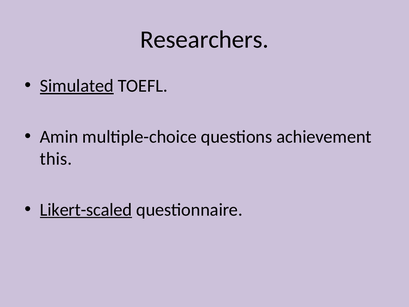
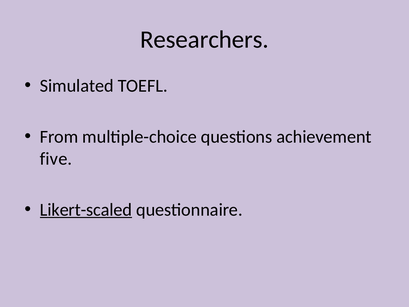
Simulated underline: present -> none (77, 86)
Amin: Amin -> From (59, 137)
this: this -> five (56, 159)
